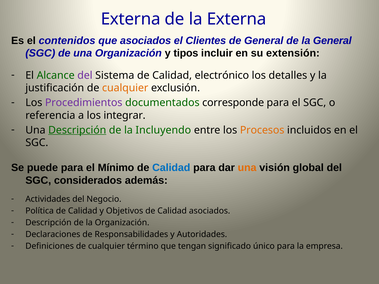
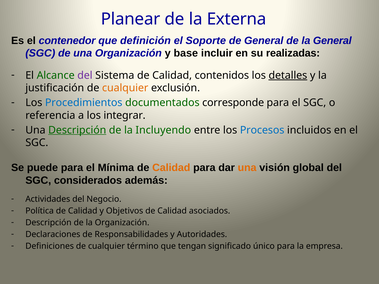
Externa: Externa -> Planear (131, 19)
contenidos: contenidos -> contenedor (67, 41)
que asociados: asociados -> definición (145, 41)
Clientes: Clientes -> Soporte (206, 41)
tipos: tipos -> base (186, 53)
extensión: extensión -> realizadas (293, 53)
electrónico: electrónico -> contenidos (222, 75)
detalles underline: none -> present (288, 75)
Procedimientos colour: purple -> blue (84, 103)
Procesos colour: orange -> blue (262, 130)
Mínimo: Mínimo -> Mínima (116, 168)
Calidad colour: blue -> orange (171, 168)
